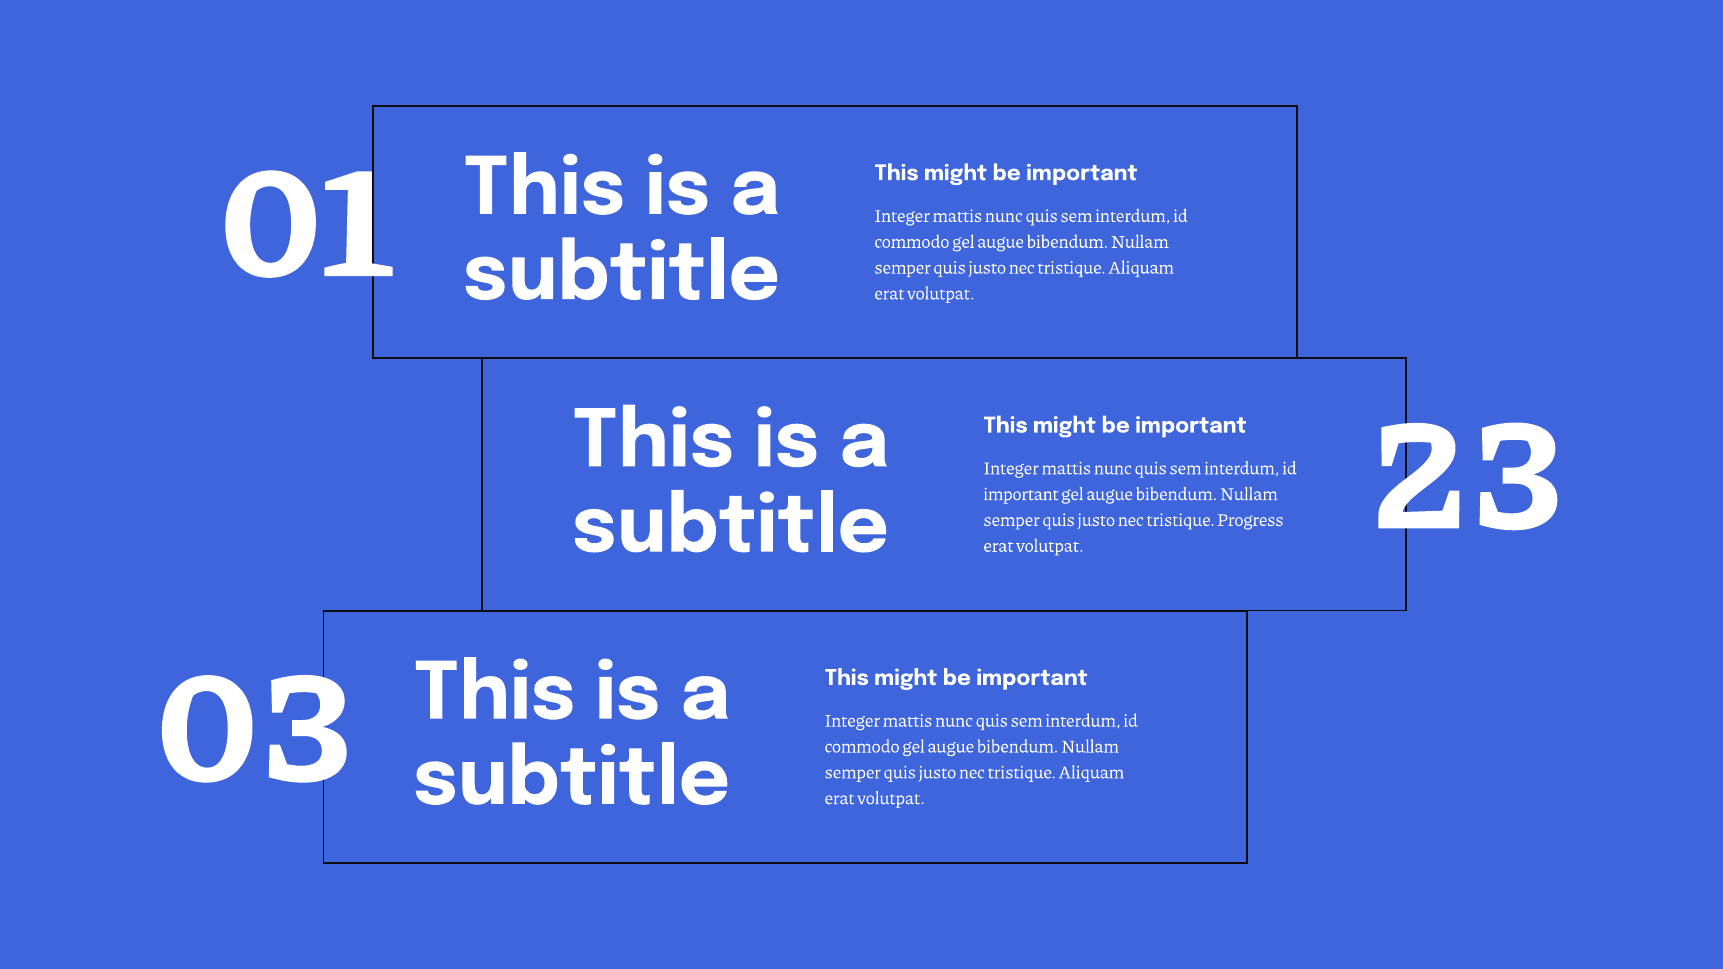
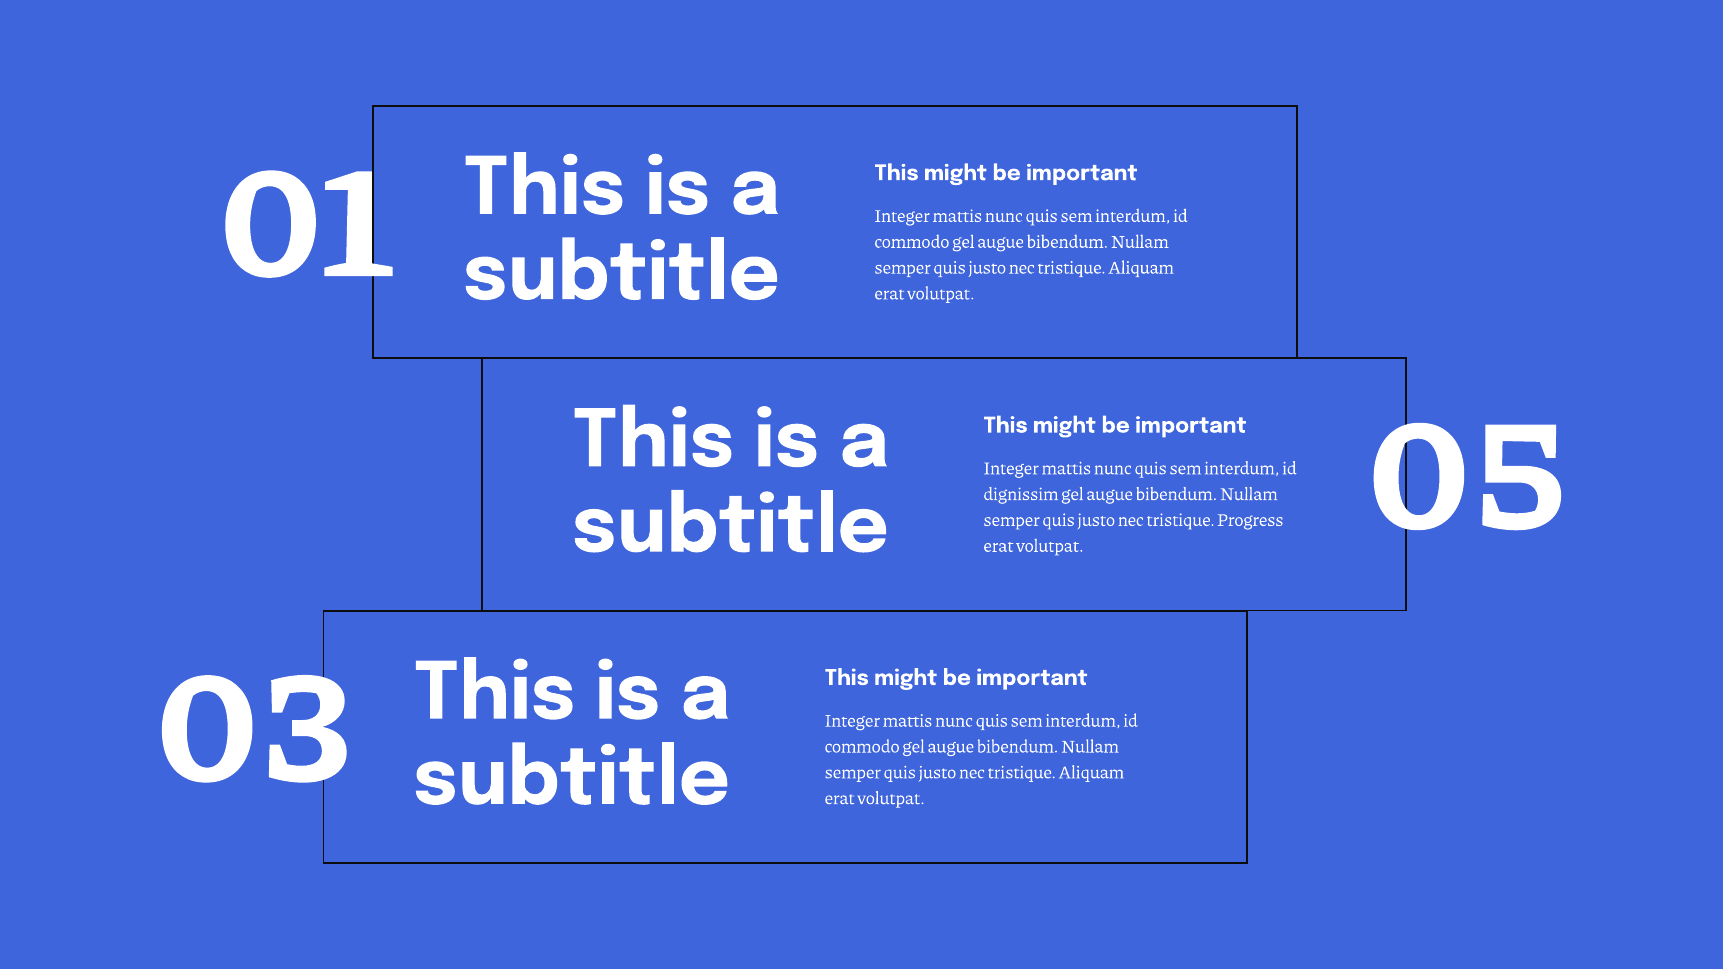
23: 23 -> 05 (1468, 472)
important: important -> dignissim (1021, 494)
